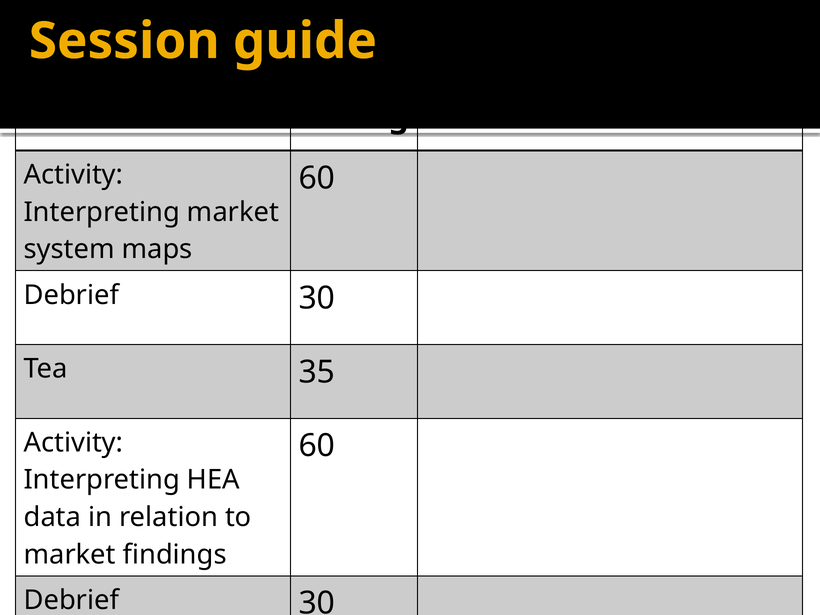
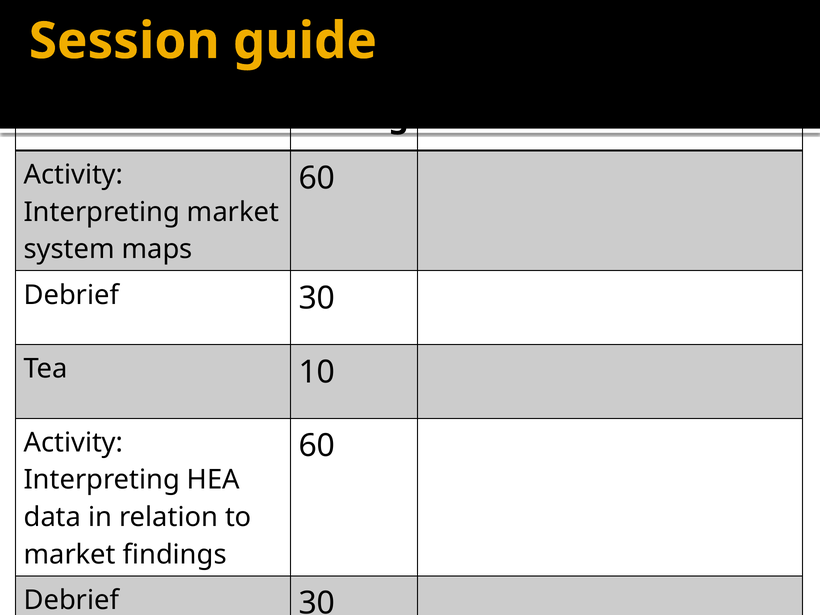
35: 35 -> 10 (317, 372)
